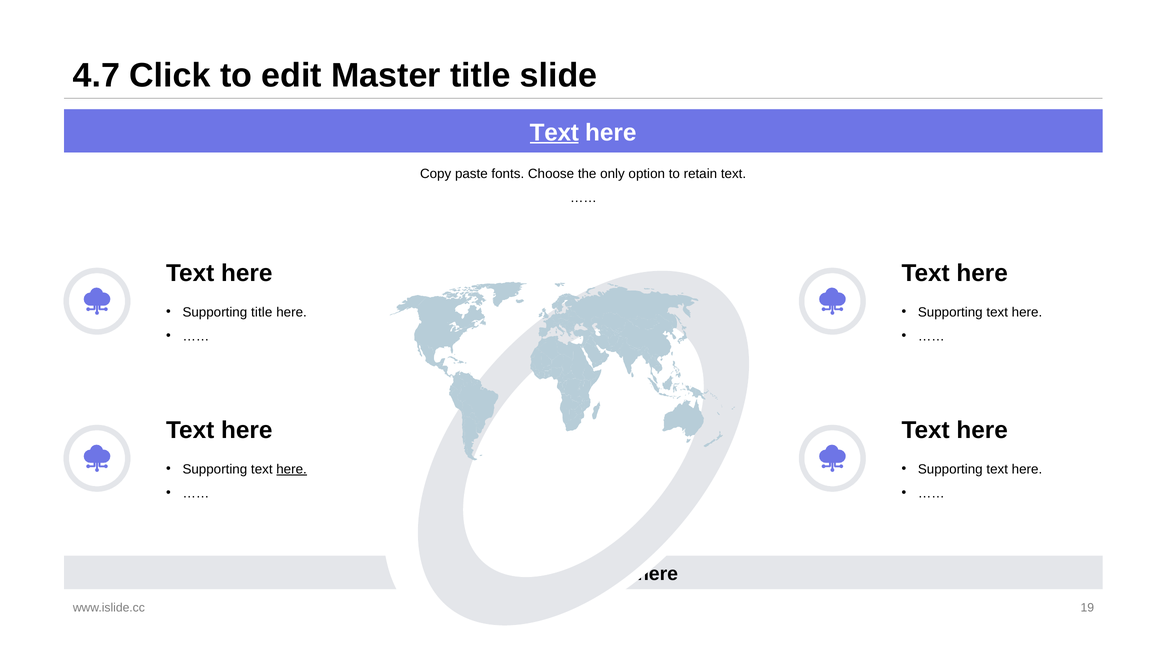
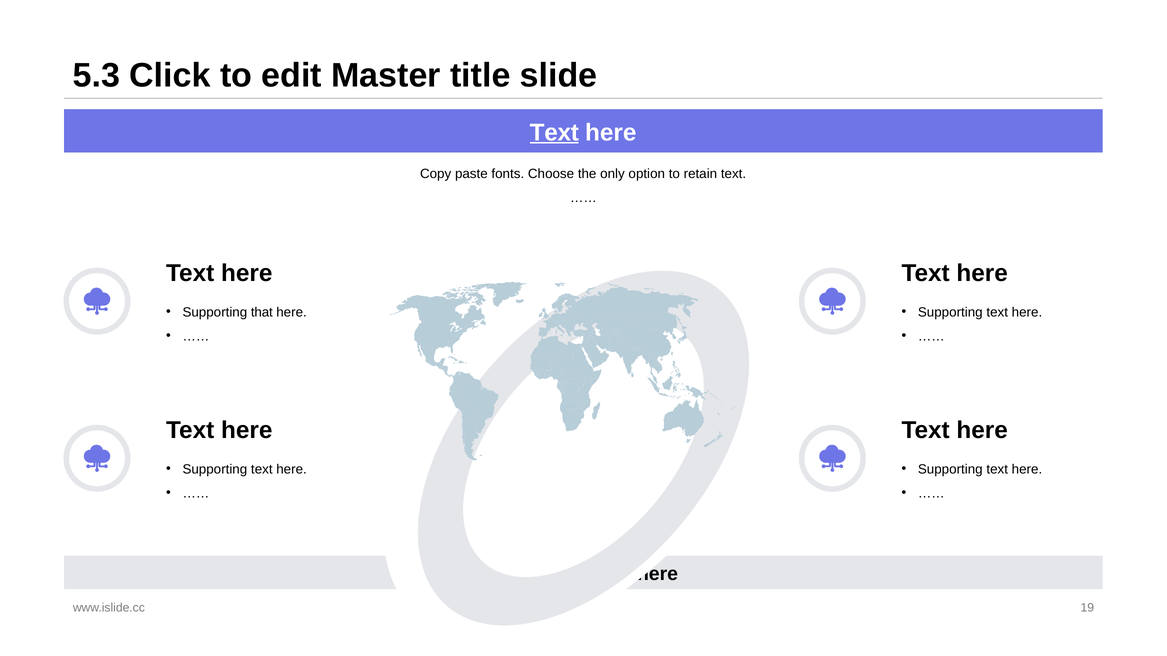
4.7: 4.7 -> 5.3 (96, 75)
Supporting title: title -> that (262, 312)
here underline: present -> none (292, 470)
